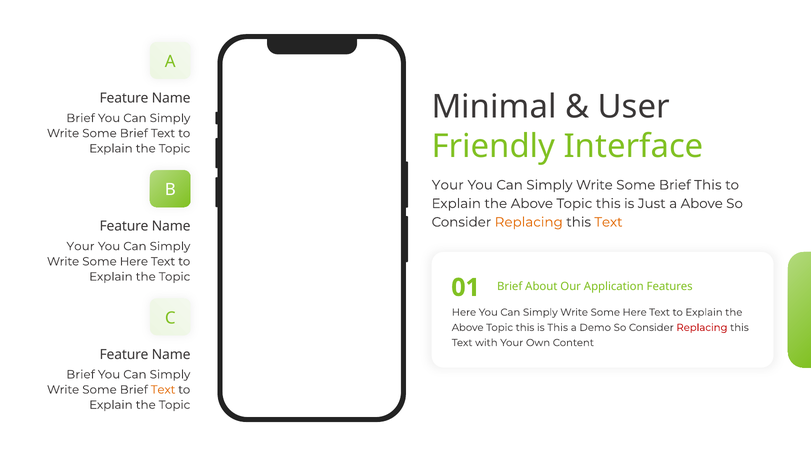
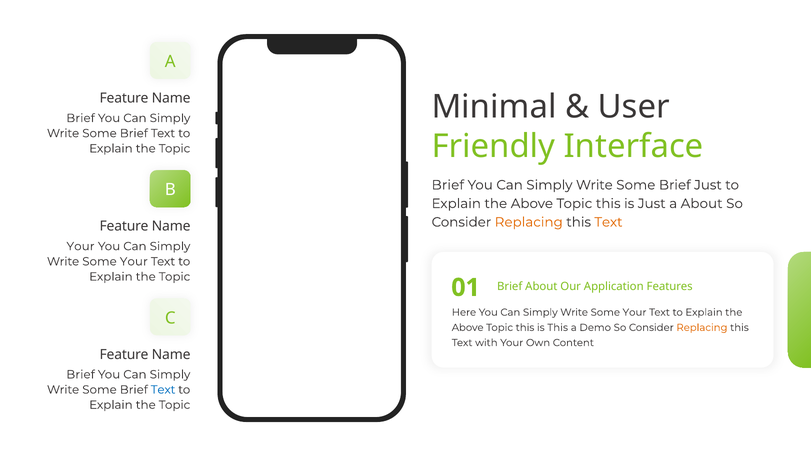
Your: Your -> Brief (448, 185)
Brief This: This -> Just (708, 185)
a Above: Above -> About (702, 204)
Here: Here -> Your (134, 262)
Here: Here -> Your (635, 312)
Replacing colour: red -> orange (702, 328)
Text colour: orange -> blue (163, 390)
